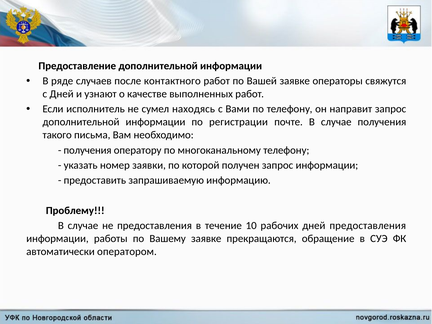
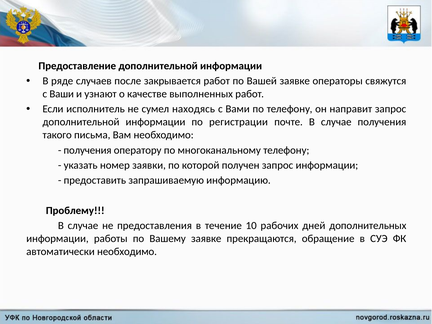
контактного: контактного -> закрывается (172, 81)
с Дней: Дней -> Ваши (62, 94)
дней предоставления: предоставления -> дополнительных (368, 226)
автоматически оператором: оператором -> необходимо (127, 252)
